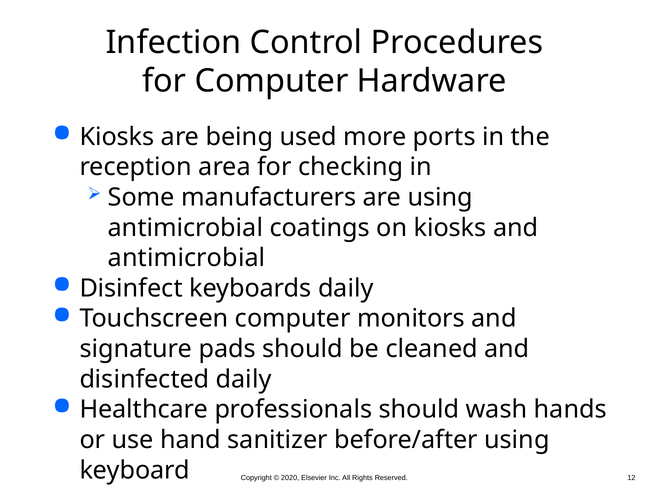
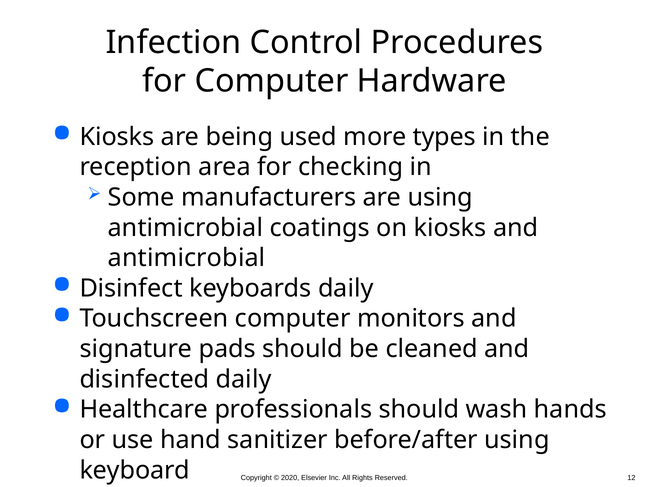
ports: ports -> types (444, 137)
